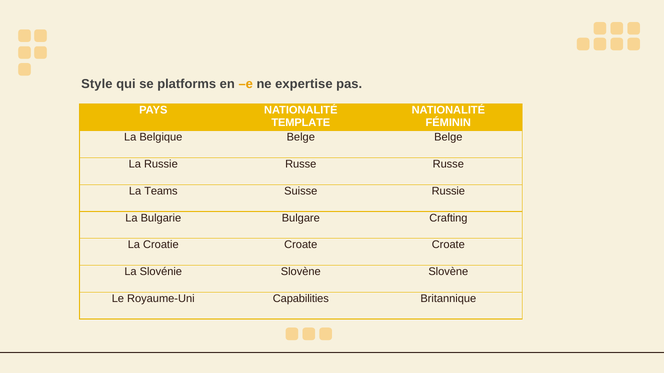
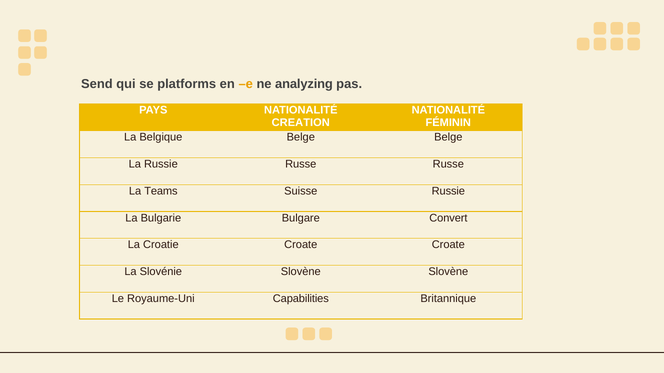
Style: Style -> Send (97, 84)
expertise: expertise -> analyzing (304, 84)
TEMPLATE: TEMPLATE -> CREATION (301, 123)
Crafting: Crafting -> Convert (448, 218)
